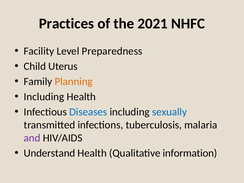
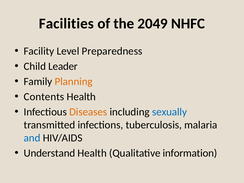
Practices: Practices -> Facilities (66, 24)
2021: 2021 -> 2049 (153, 24)
Uterus: Uterus -> Leader (63, 66)
Including: Including -> Contents (44, 97)
Diseases colour: blue -> orange (88, 112)
and colour: purple -> blue (32, 138)
